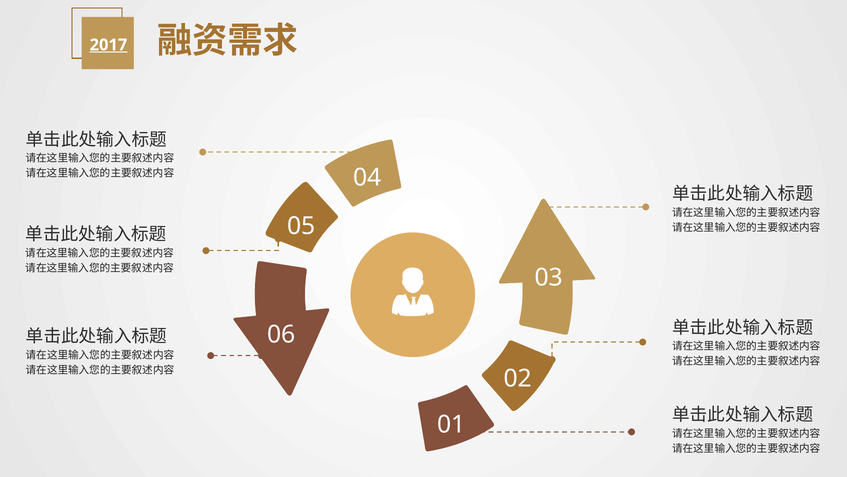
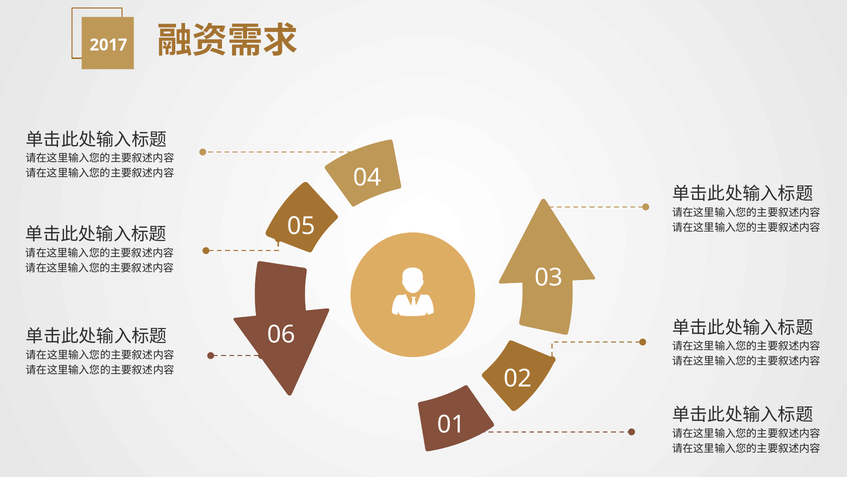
2017 underline: present -> none (108, 45)
